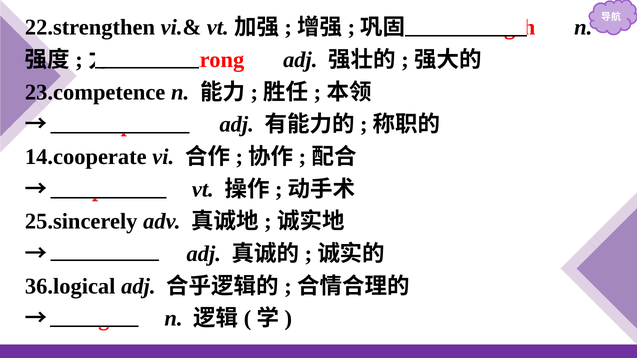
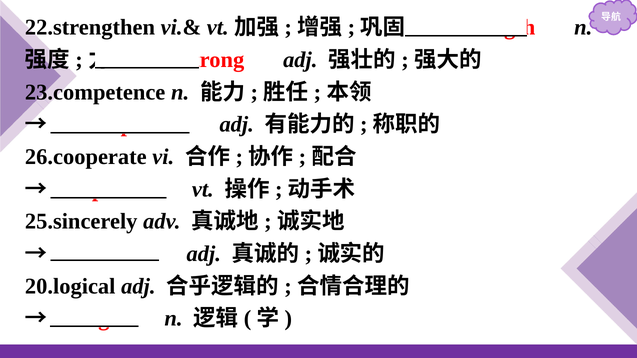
14.cooperate: 14.cooperate -> 26.cooperate (86, 157)
36.logical: 36.logical -> 20.logical (70, 286)
